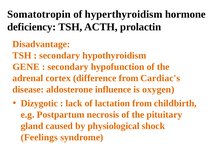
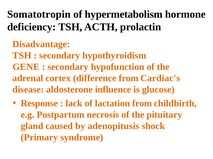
hyperthyroidism: hyperthyroidism -> hypermetabolism (124, 14)
oxygen: oxygen -> glucose (158, 90)
Dizygotic: Dizygotic -> Response (39, 104)
physiological: physiological -> adenopitusis (113, 127)
Feelings: Feelings -> Primary (39, 138)
